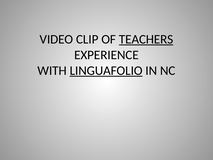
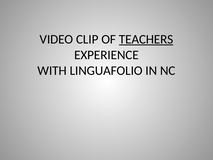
LINGUAFOLIO underline: present -> none (106, 71)
